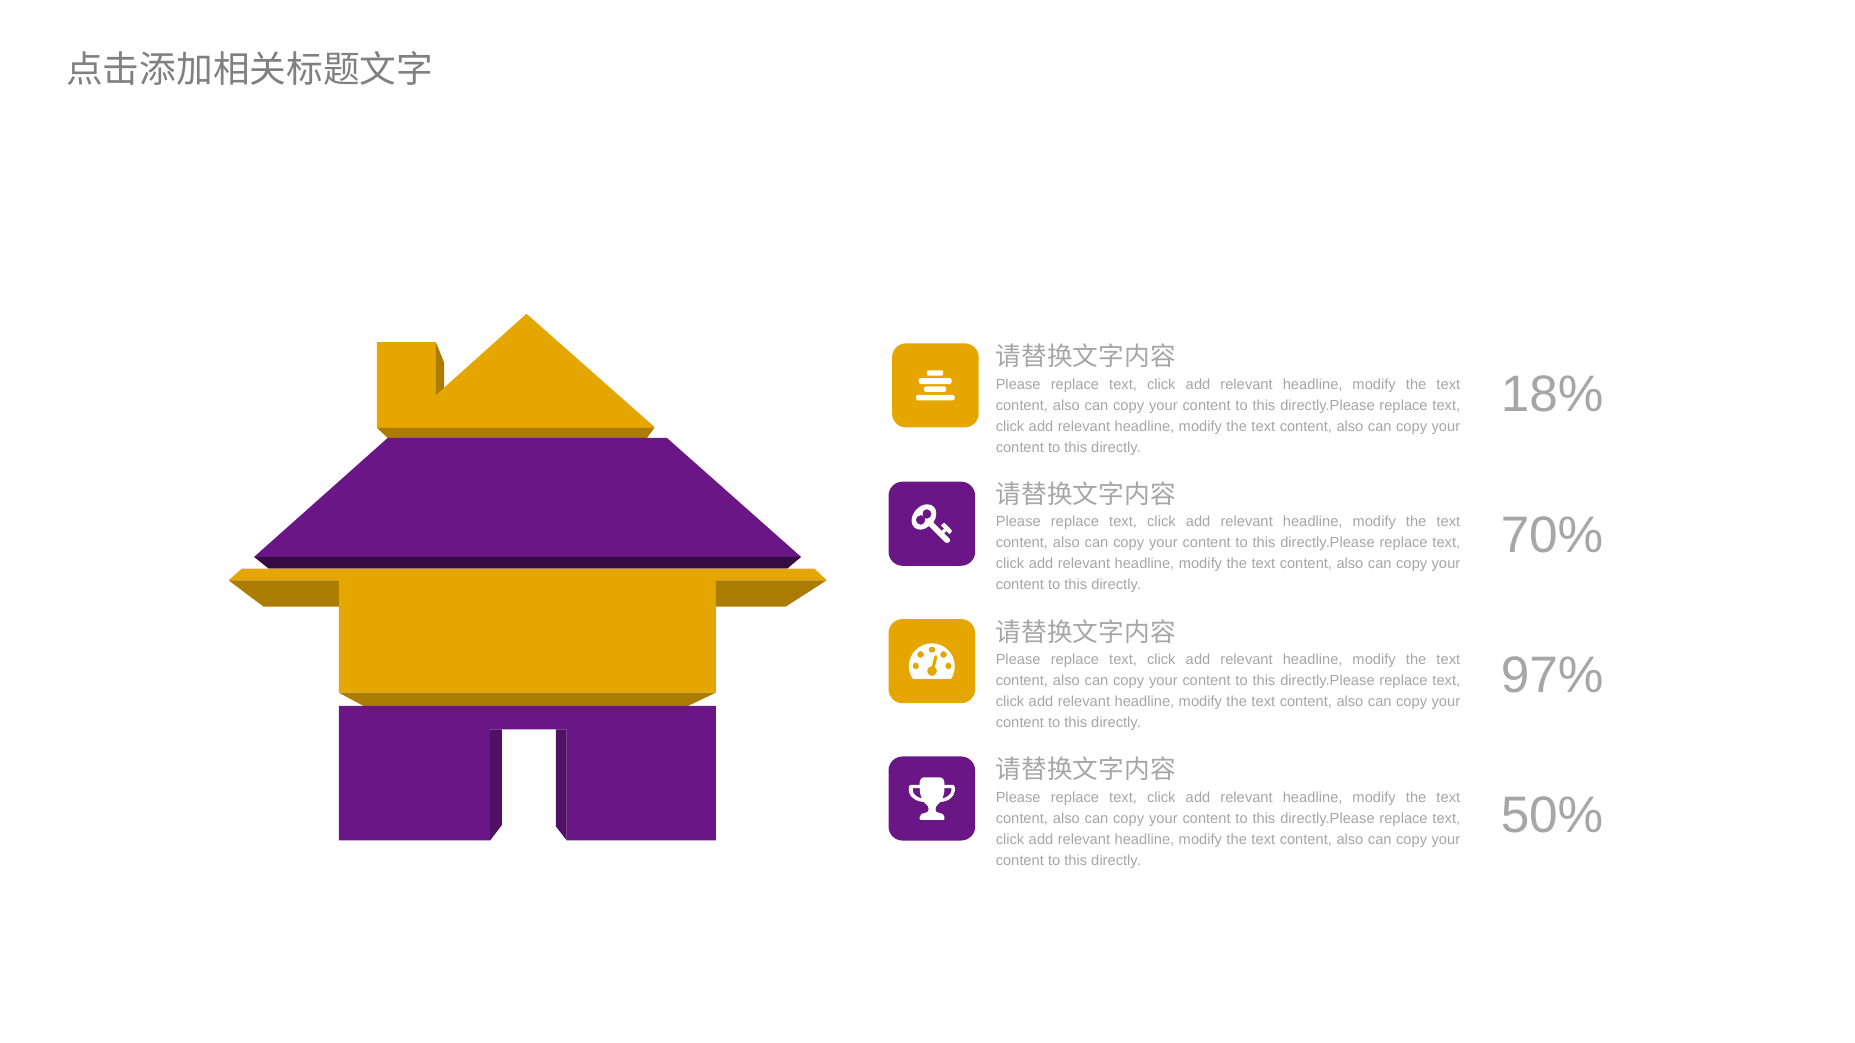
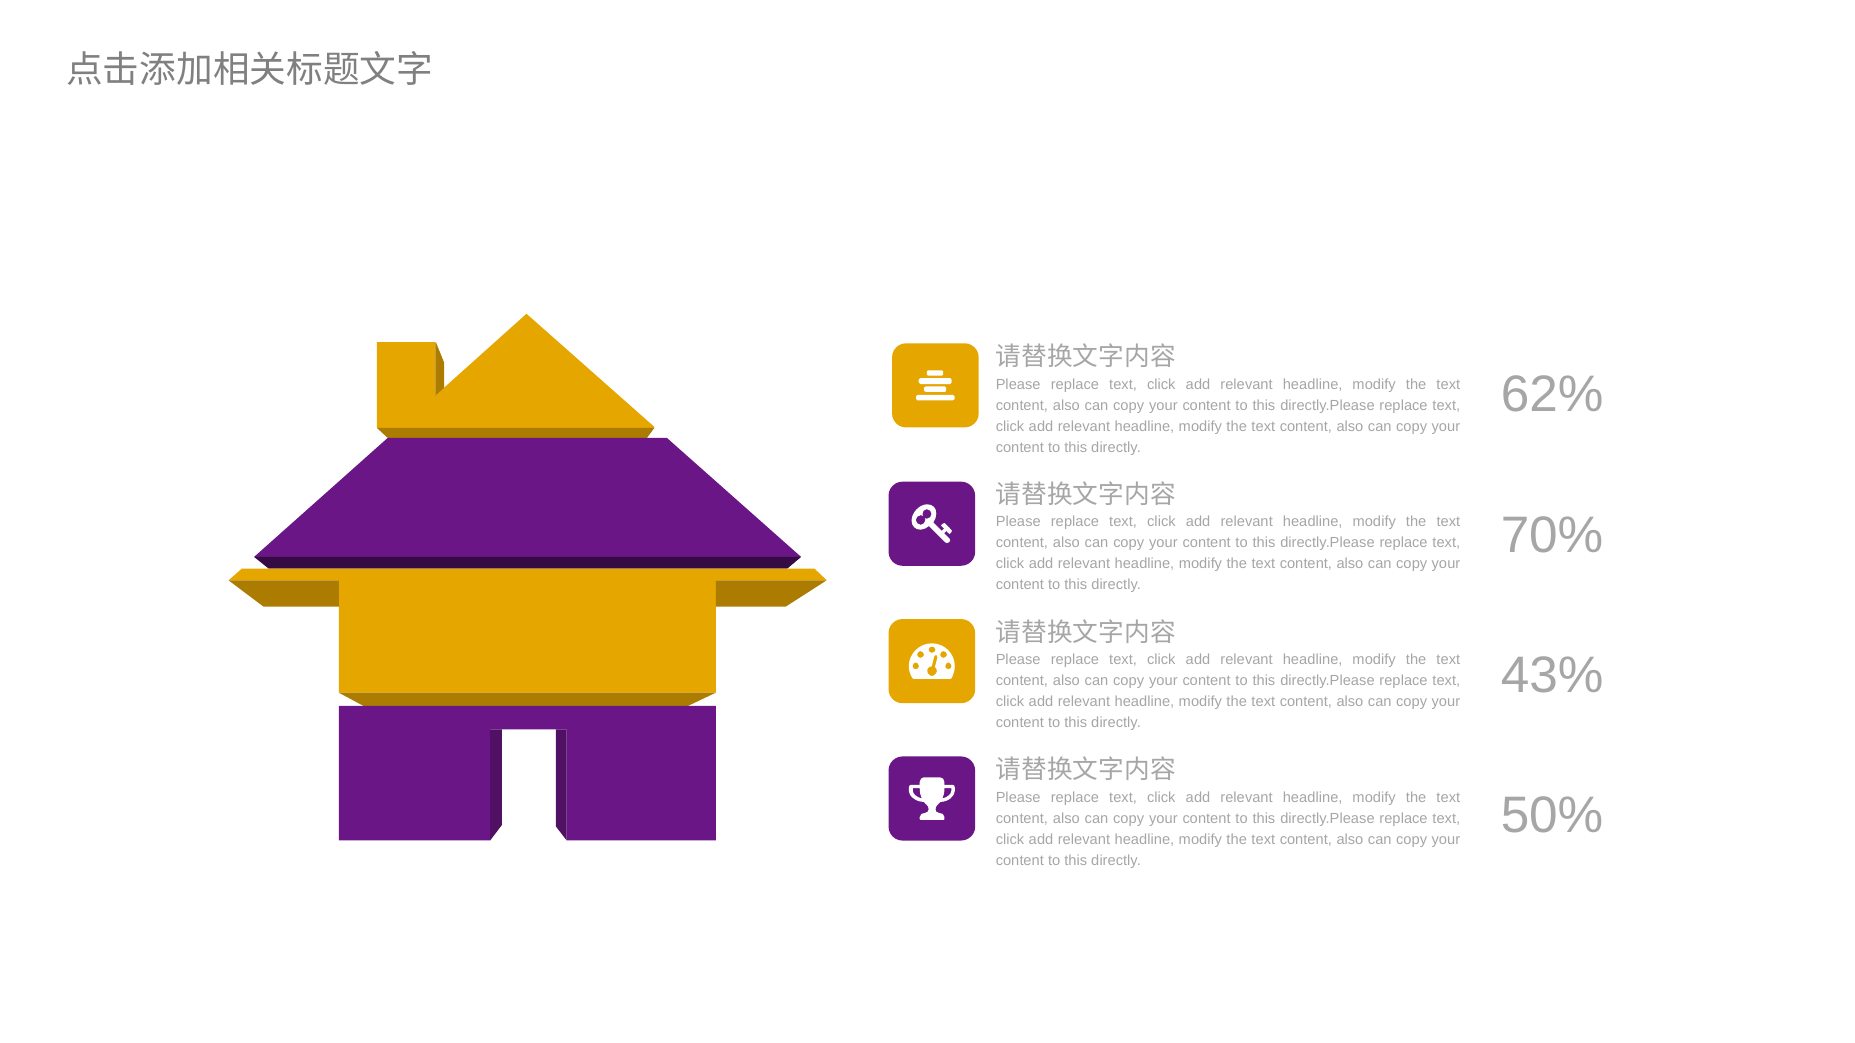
18%: 18% -> 62% (1552, 394)
97%: 97% -> 43% (1552, 676)
